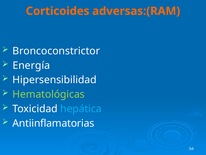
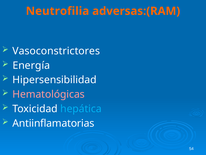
Corticoides: Corticoides -> Neutrofilia (57, 11)
Broncoconstrictor: Broncoconstrictor -> Vasoconstrictores (56, 51)
Hematológicas colour: light green -> pink (49, 94)
